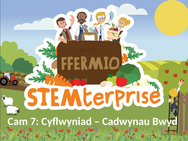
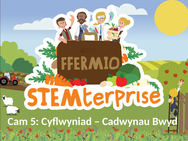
7: 7 -> 5 (35, 122)
